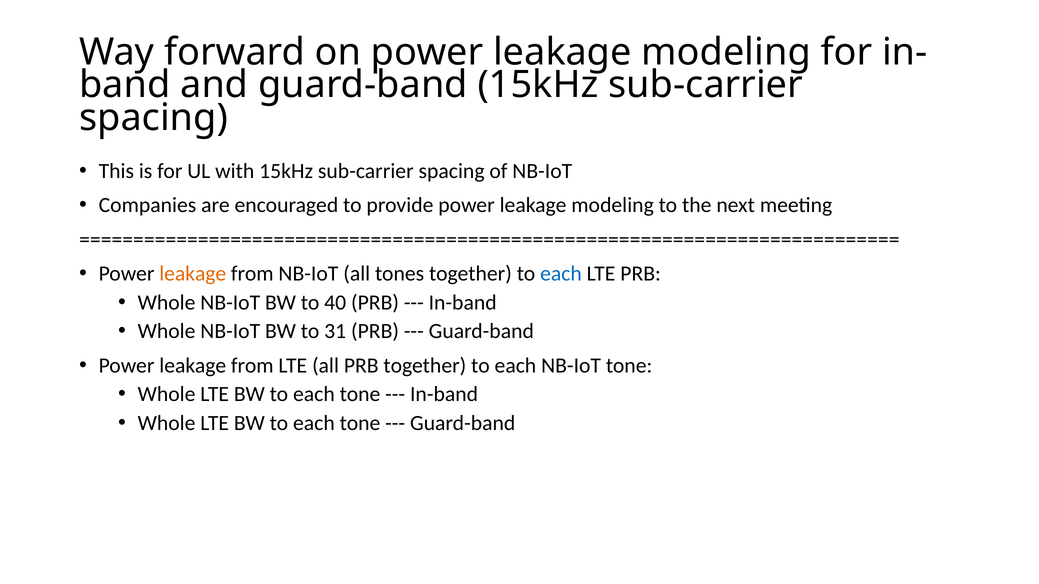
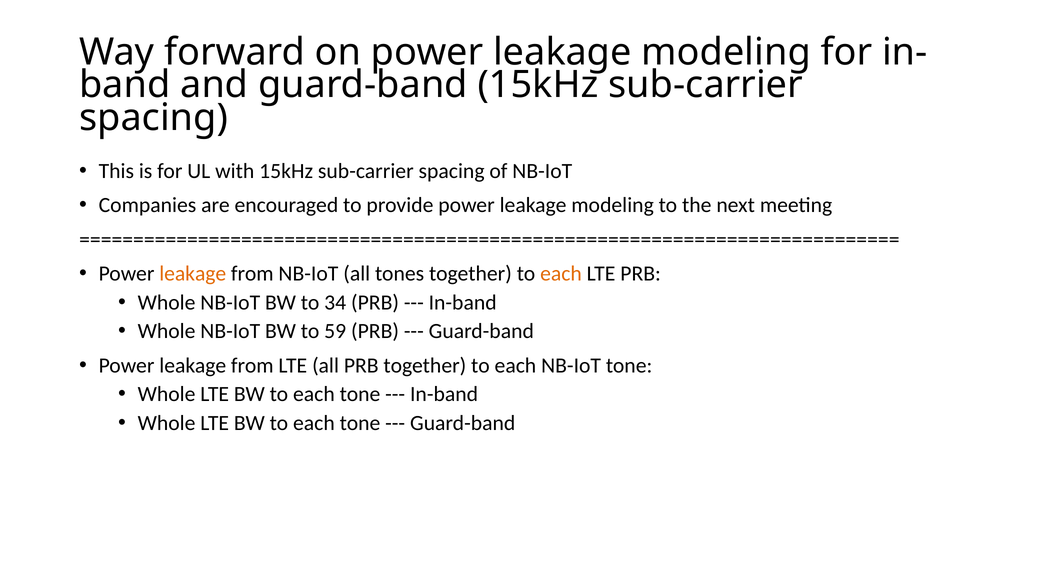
each colour: blue -> orange (561, 274)
40: 40 -> 34 (335, 303)
31: 31 -> 59 (335, 331)
